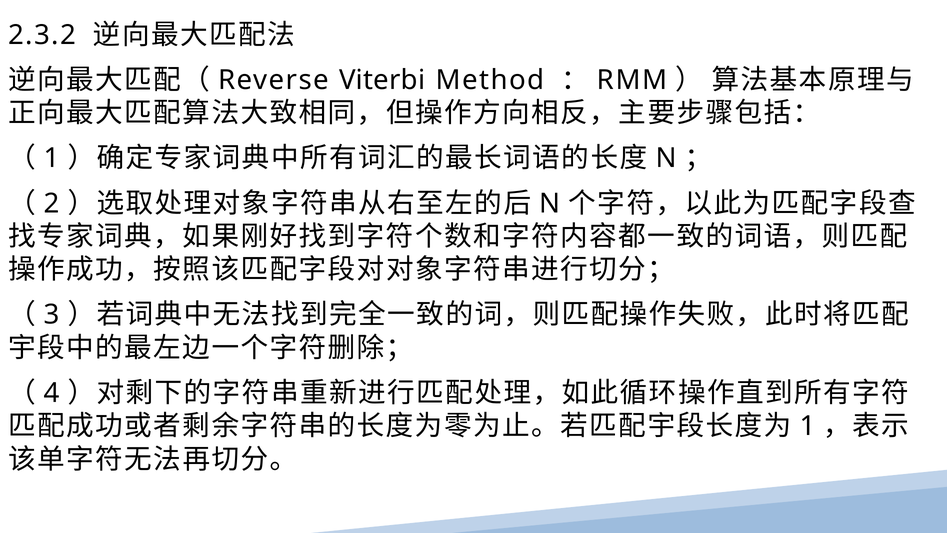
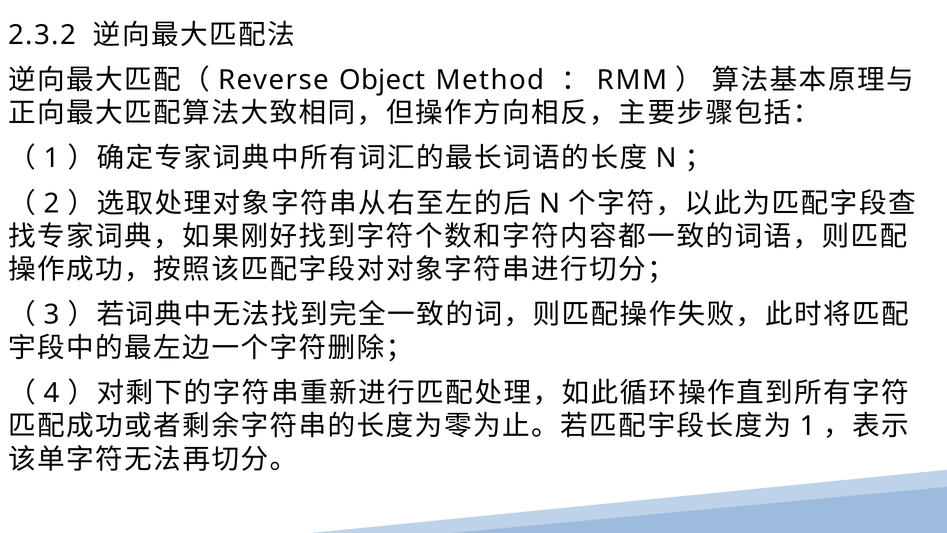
Viterbi: Viterbi -> Object (382, 80)
